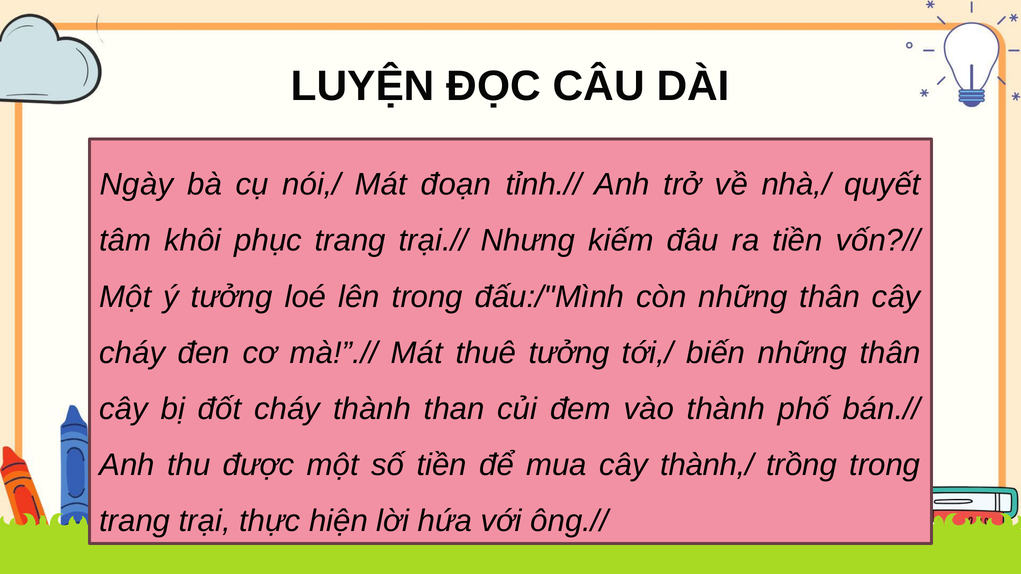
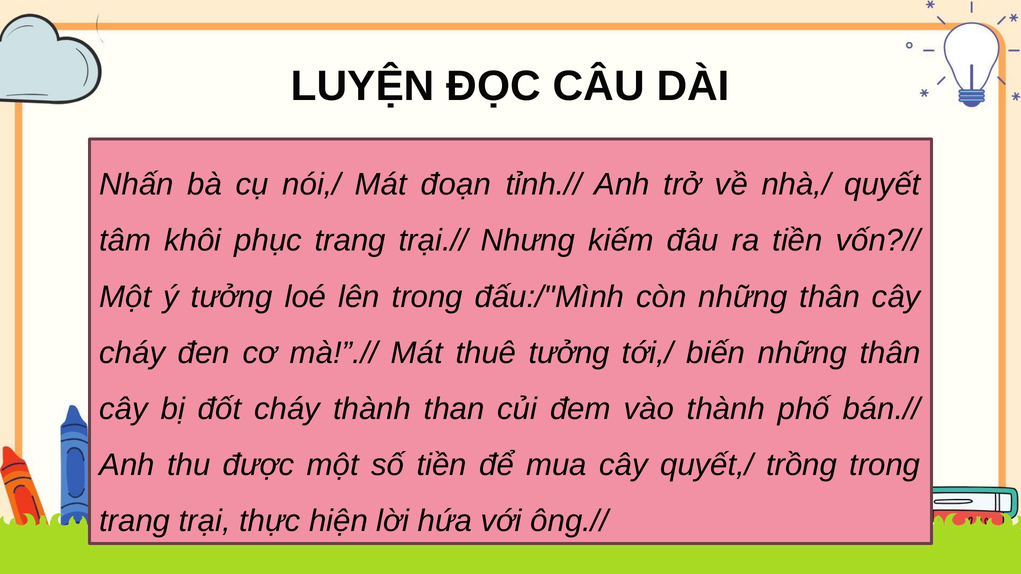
Ngày: Ngày -> Nhấn (137, 185)
thành,/: thành,/ -> quyết,/ (707, 465)
